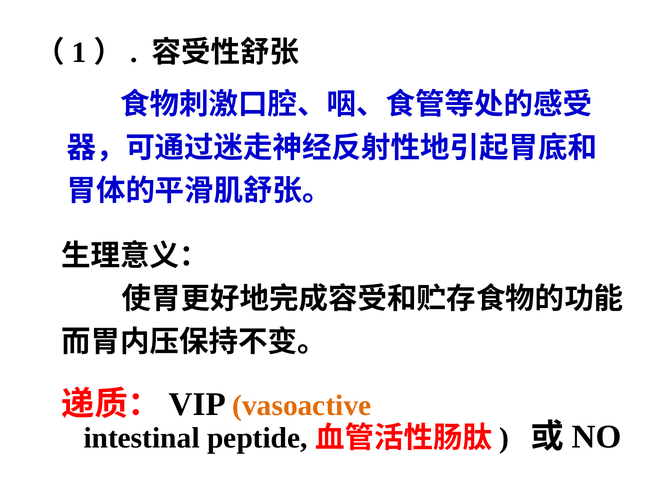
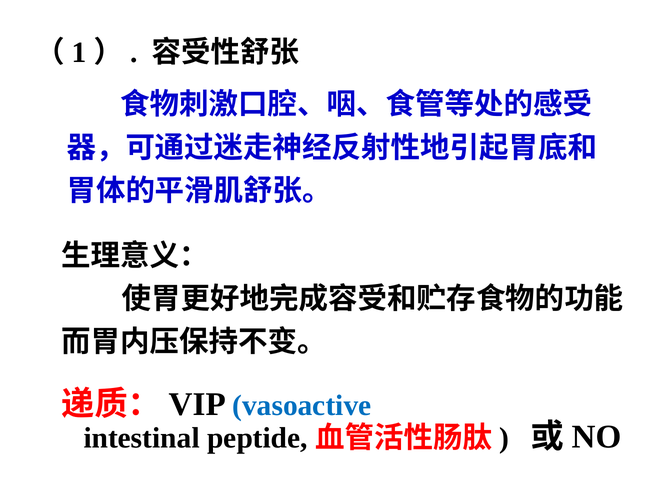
vasoactive colour: orange -> blue (302, 406)
